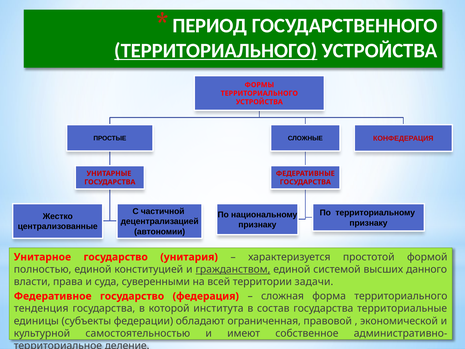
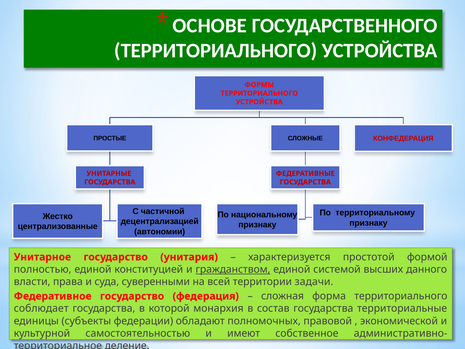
ПЕРИОД: ПЕРИОД -> ОСНОВЕ (210, 26)
ТЕРРИТОРИАЛЬНОГО underline: present -> none (216, 51)
тенденция: тенденция -> соблюдает (41, 308)
института: института -> монархия (218, 308)
ограниченная: ограниченная -> полномочных (264, 321)
